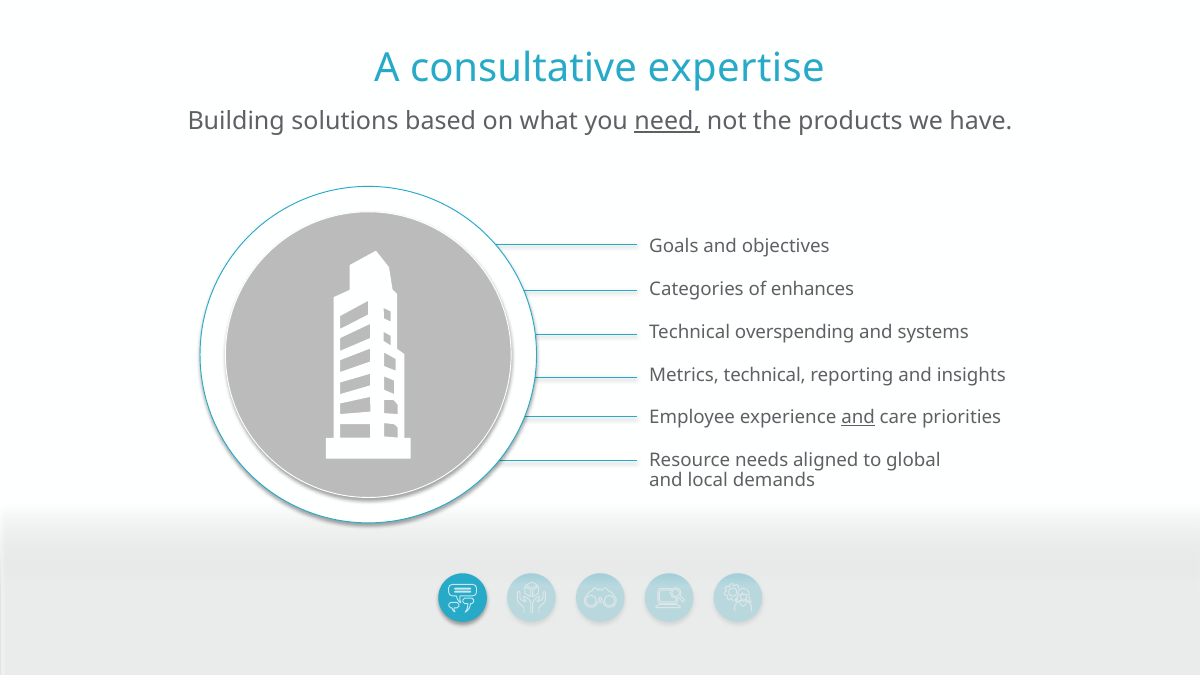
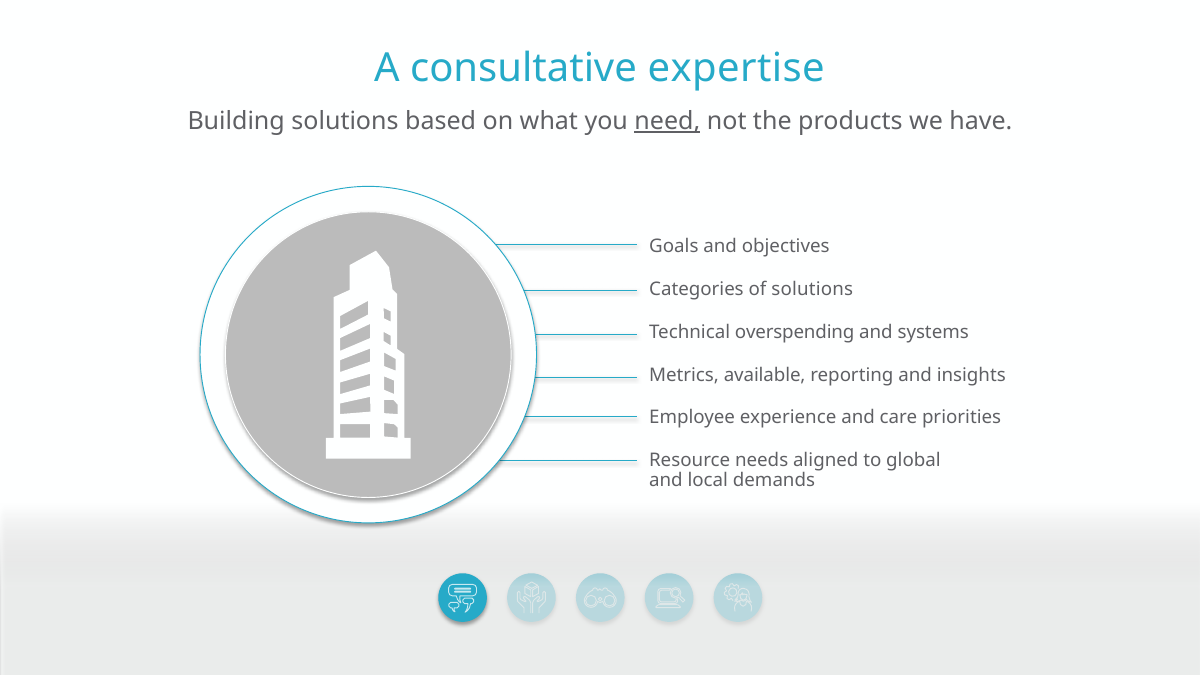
of enhances: enhances -> solutions (812, 289)
Metrics technical: technical -> available (765, 375)
and underline: present -> none (858, 418)
